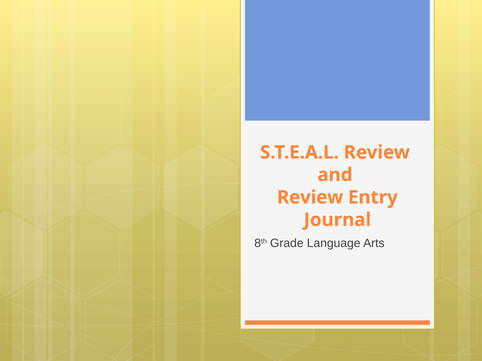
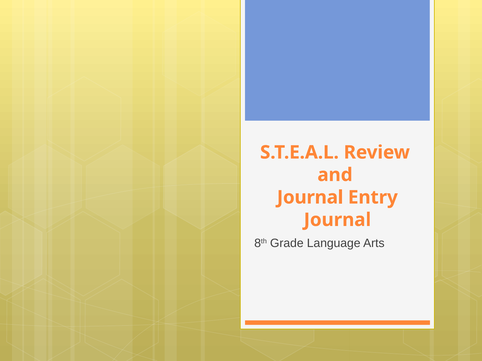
Review: Review -> Journal (310, 198)
